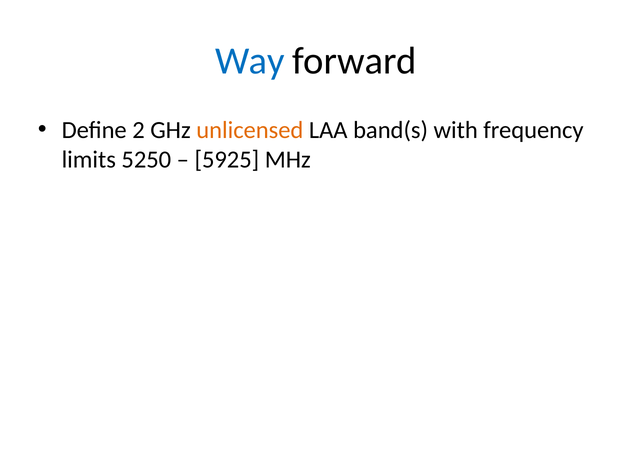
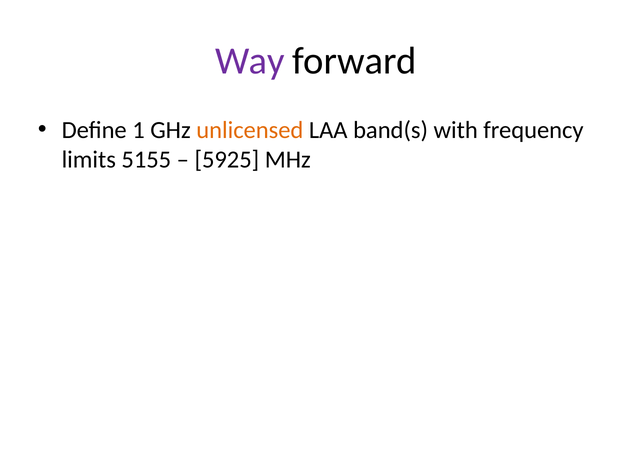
Way colour: blue -> purple (250, 61)
2: 2 -> 1 (139, 130)
5250: 5250 -> 5155 (146, 160)
